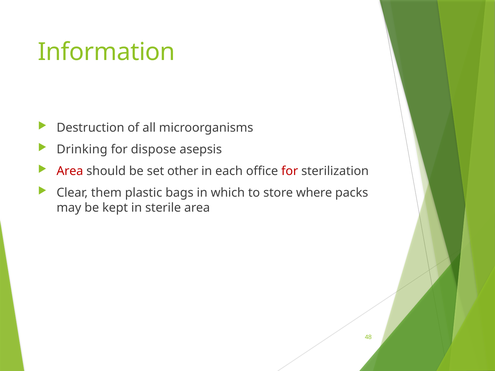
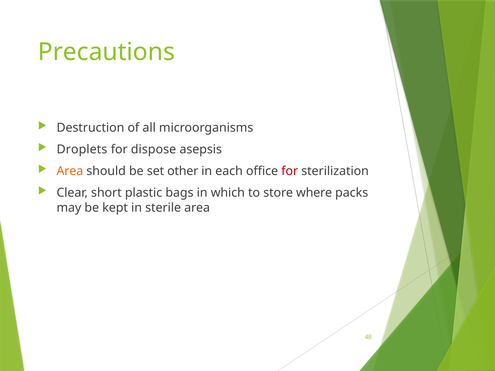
Information: Information -> Precautions (106, 52)
Drinking: Drinking -> Droplets (82, 149)
Area colour: red -> orange (70, 171)
them: them -> short (106, 193)
